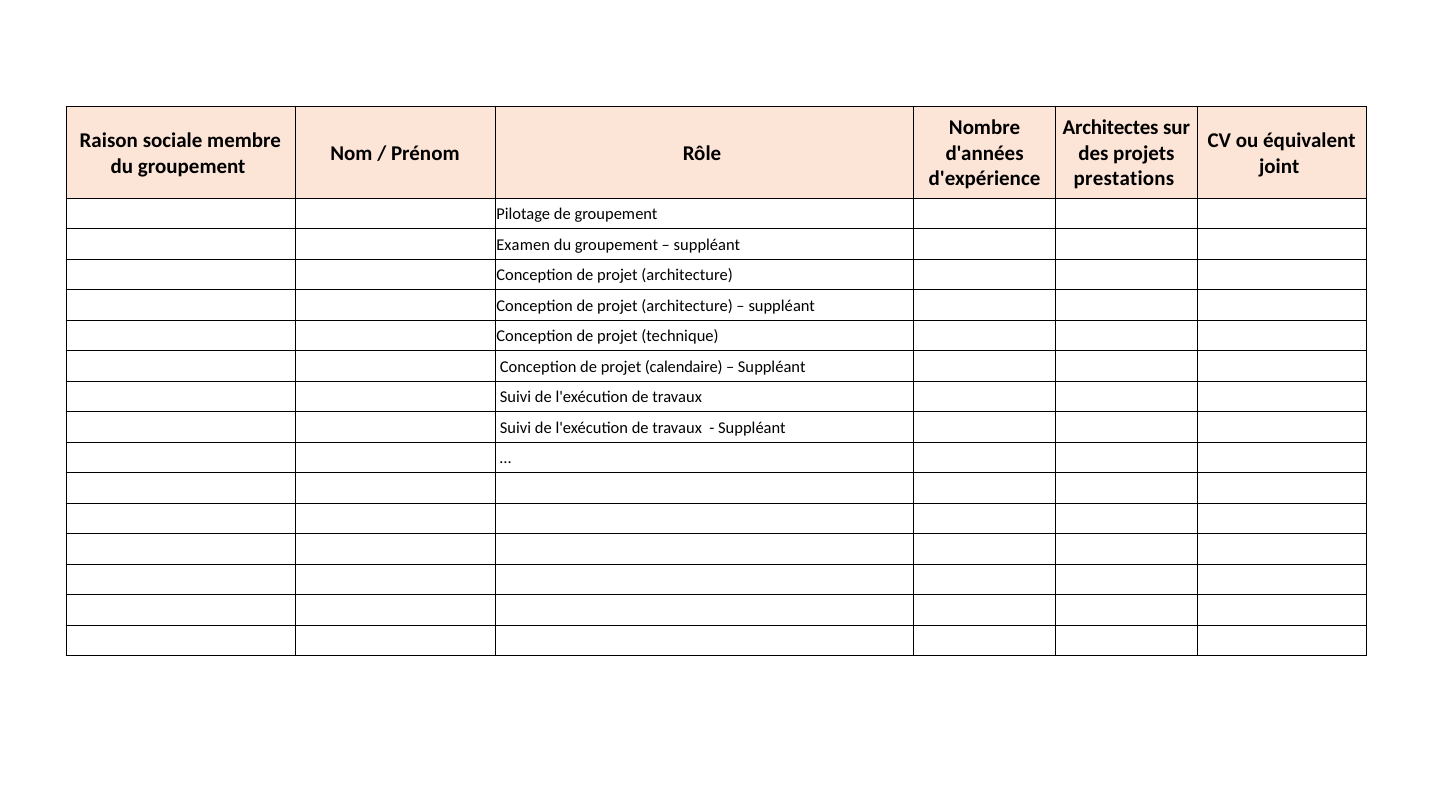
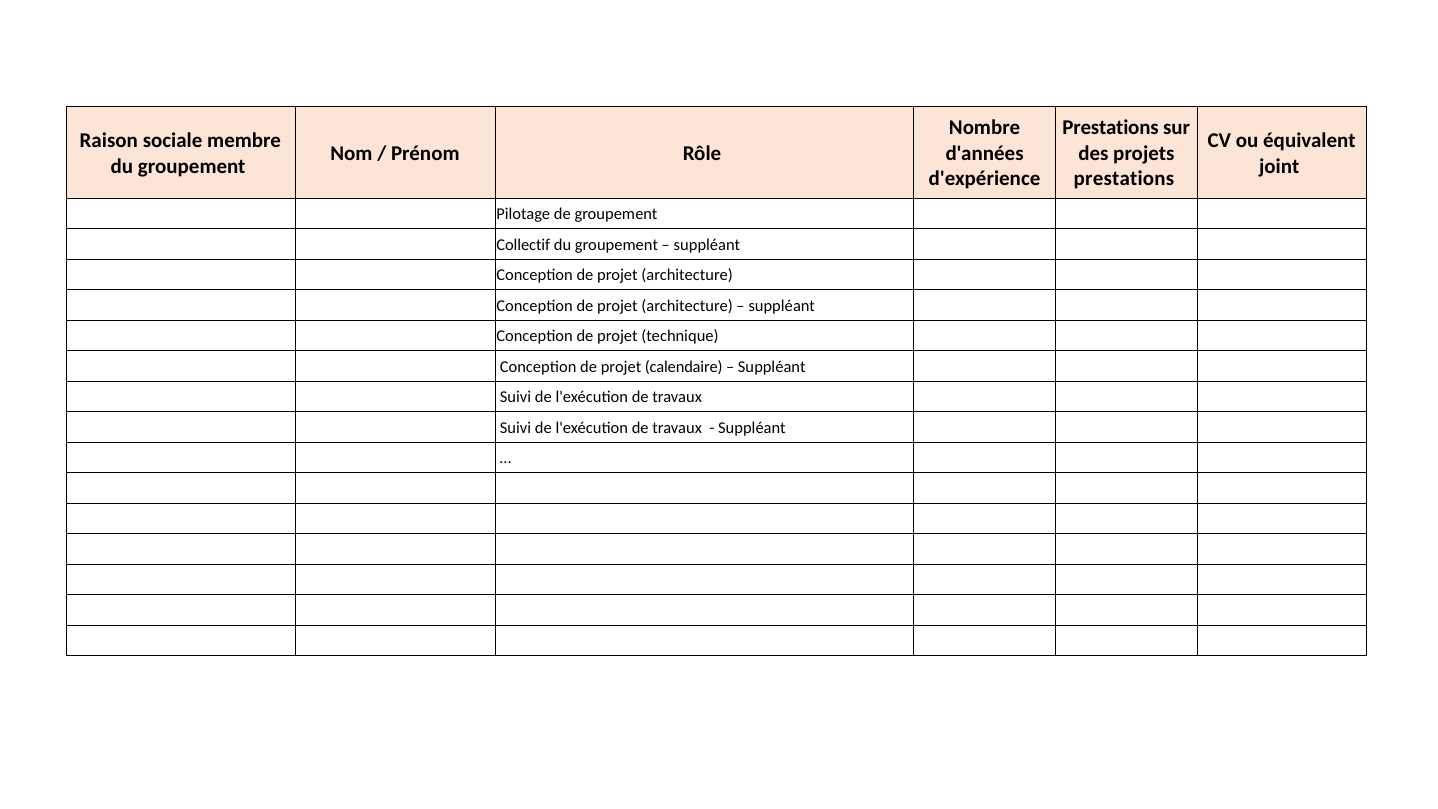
Architectes: Architectes -> Prestations (1111, 128)
Examen: Examen -> Collectif (523, 245)
